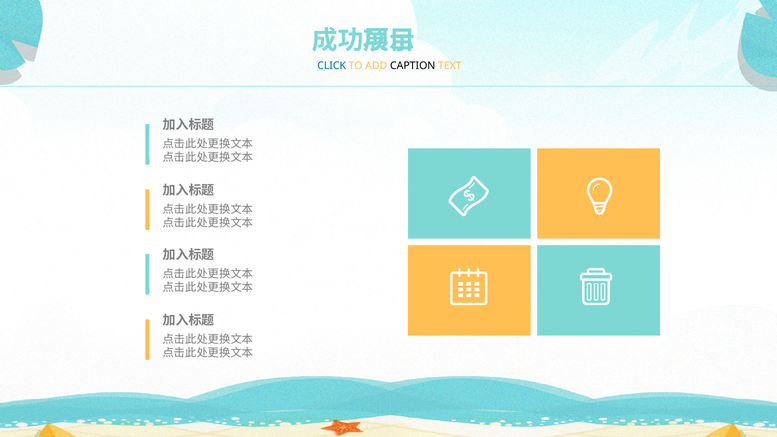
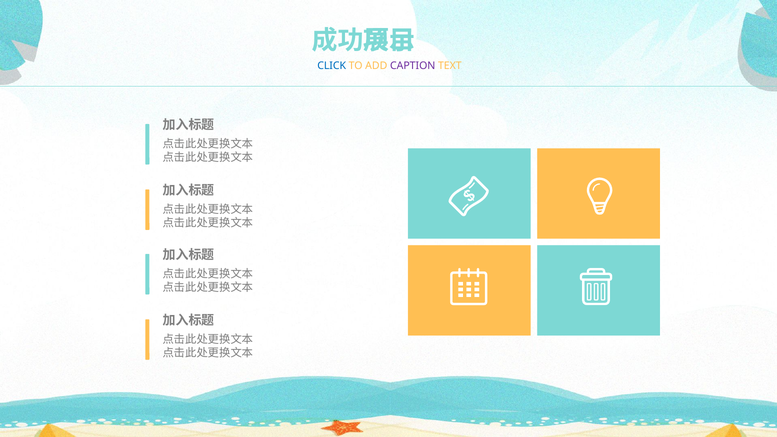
CAPTION colour: black -> purple (413, 66)
